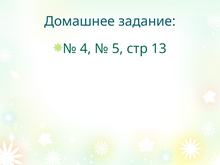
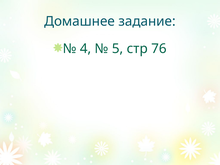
13: 13 -> 76 (159, 49)
